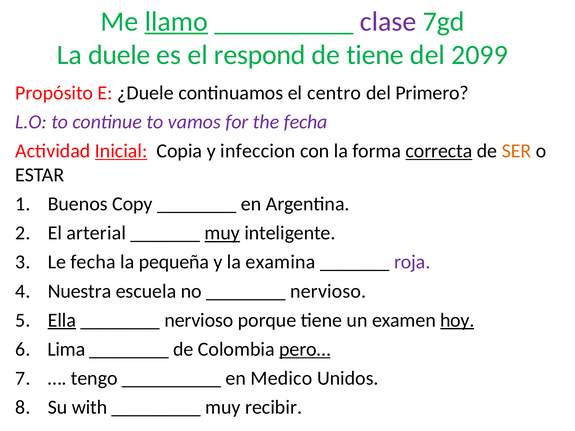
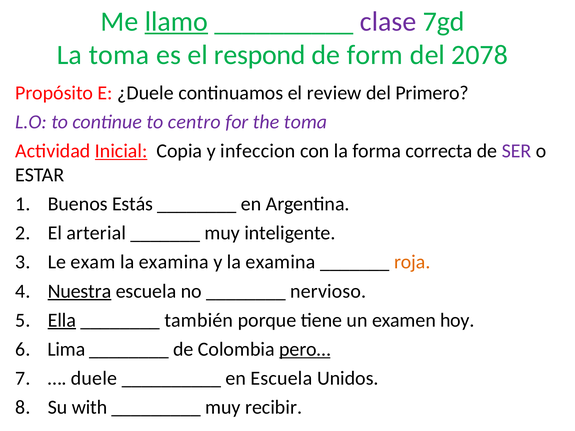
La duele: duele -> toma (119, 55)
de tiene: tiene -> form (375, 55)
2099: 2099 -> 2078 (480, 55)
centro: centro -> review (334, 93)
vamos: vamos -> centro (194, 122)
the fecha: fecha -> toma (306, 122)
correcta underline: present -> none (439, 151)
SER colour: orange -> purple (517, 151)
Copy: Copy -> Estás (132, 204)
muy underline: present -> none (222, 233)
Le fecha: fecha -> exam (93, 262)
pequeña: pequeña -> examina (174, 262)
roja colour: purple -> orange (412, 262)
Nuestra underline: none -> present (79, 291)
nervioso: nervioso -> también (199, 320)
hoy underline: present -> none (457, 320)
tengo: tengo -> duele (94, 378)
en Medico: Medico -> Escuela (281, 378)
